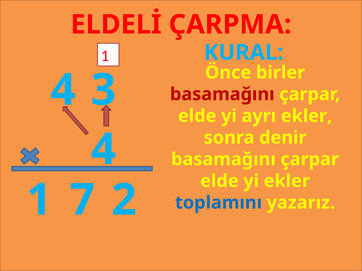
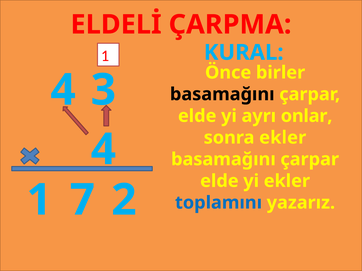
basamağını colour: red -> black (222, 94)
ayrı ekler: ekler -> onlar (307, 116)
sonra denir: denir -> ekler (283, 138)
